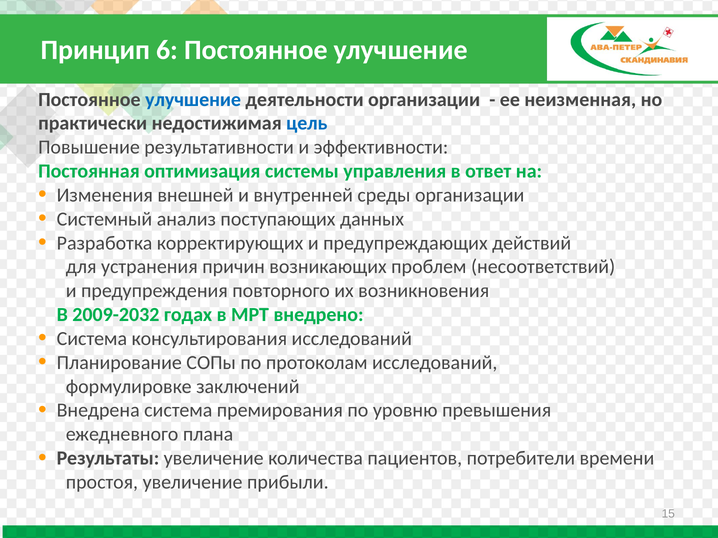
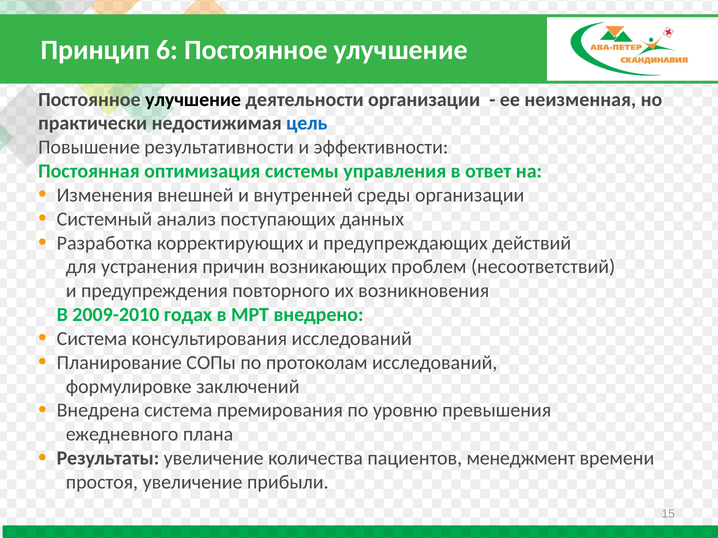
улучшение colour: blue -> black (193, 100)
2009-2032: 2009-2032 -> 2009-2010 (116, 315)
потребители: потребители -> менеджмент (521, 459)
